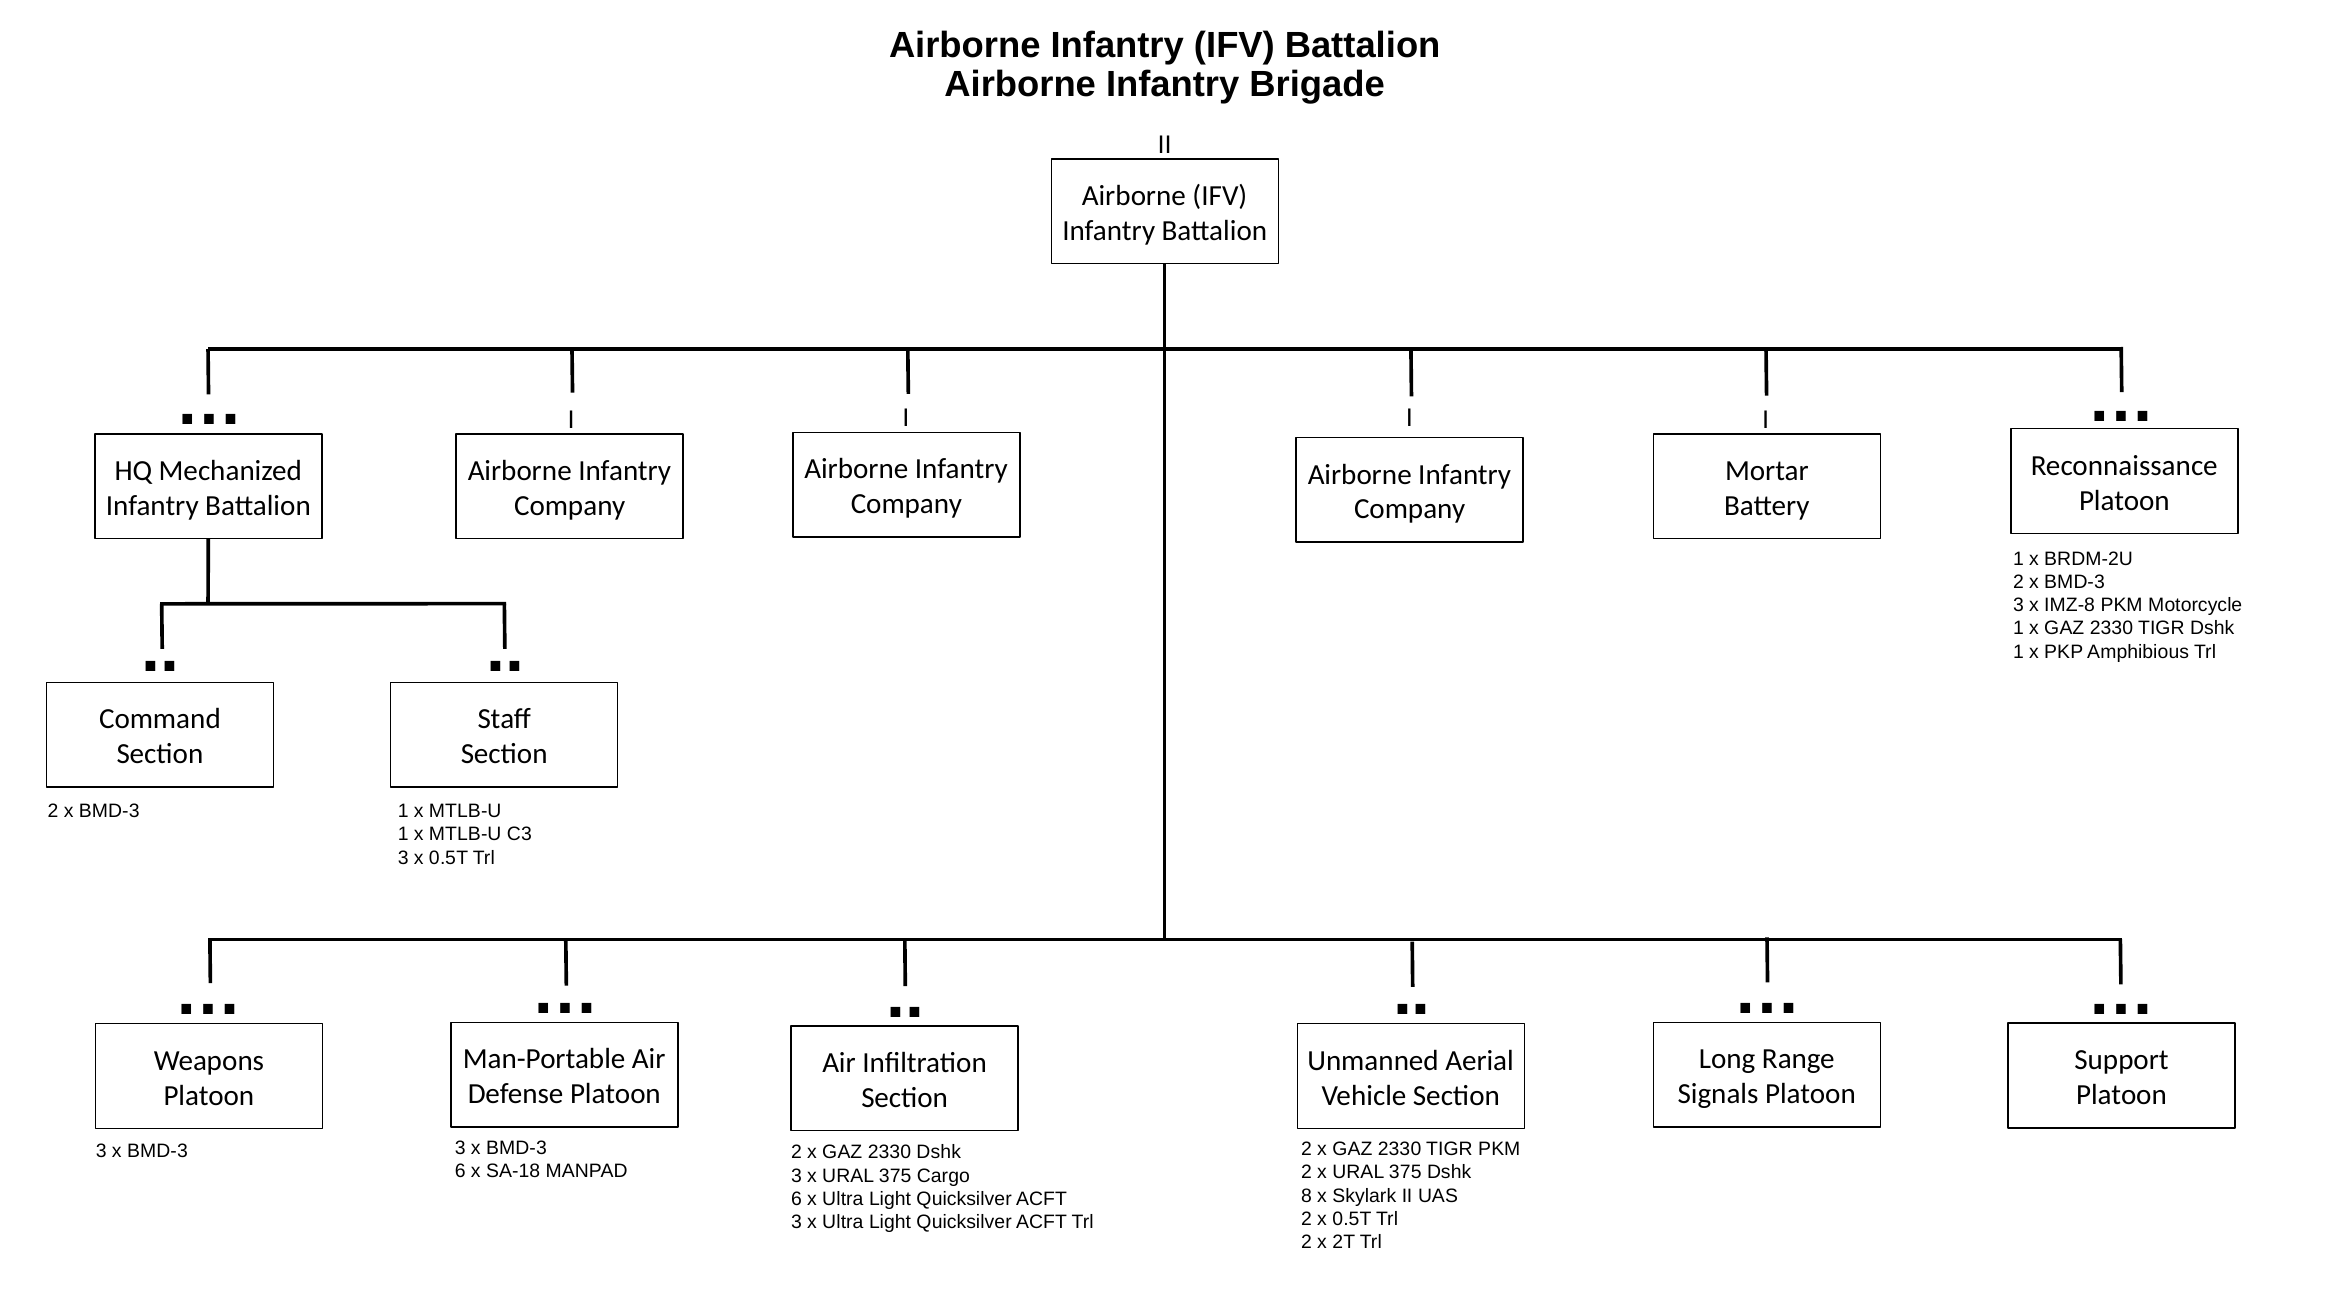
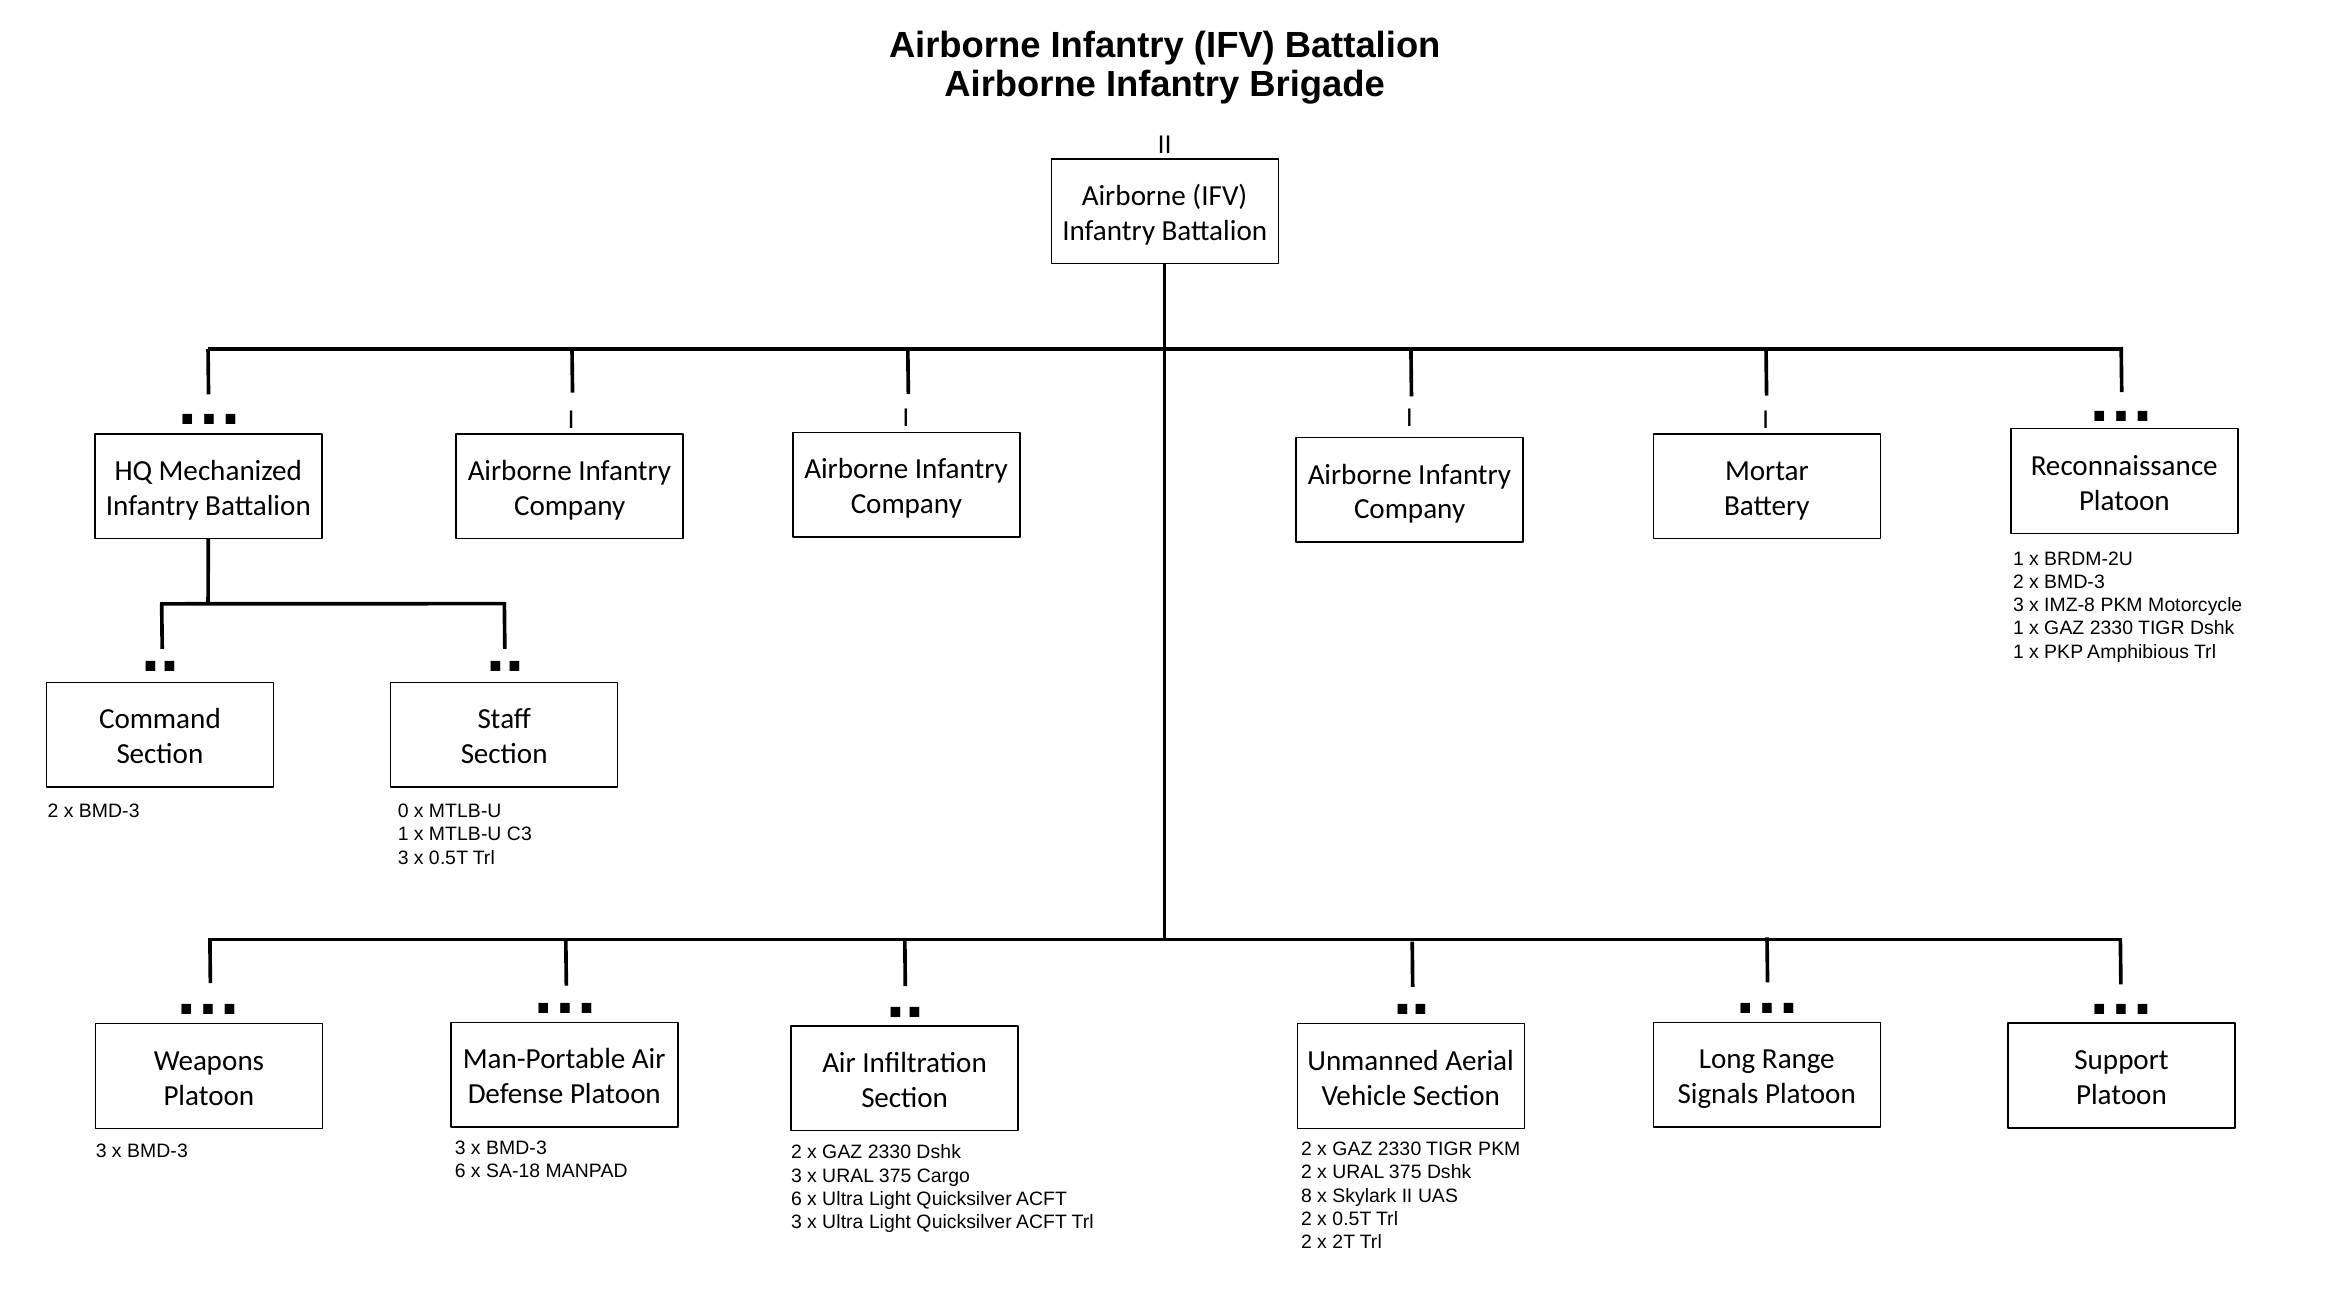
BMD-3 1: 1 -> 0 (403, 812)
